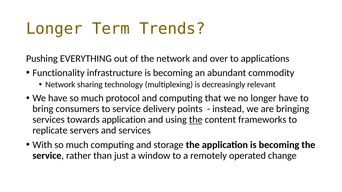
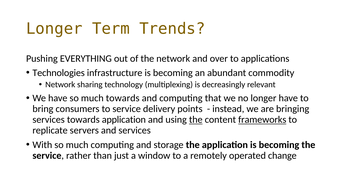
Functionality: Functionality -> Technologies (59, 73)
much protocol: protocol -> towards (123, 98)
frameworks underline: none -> present (262, 120)
